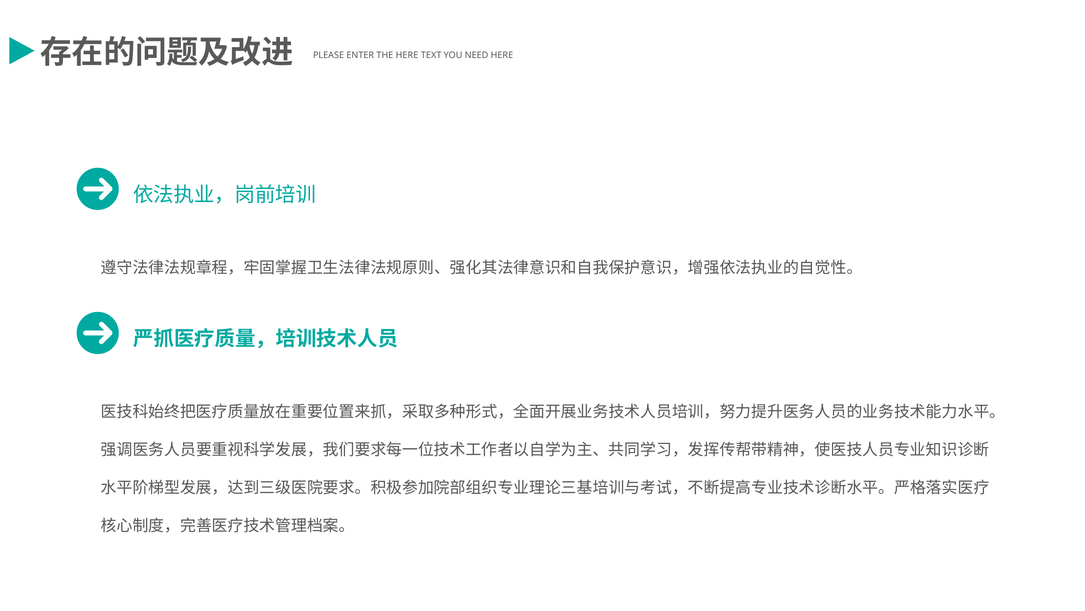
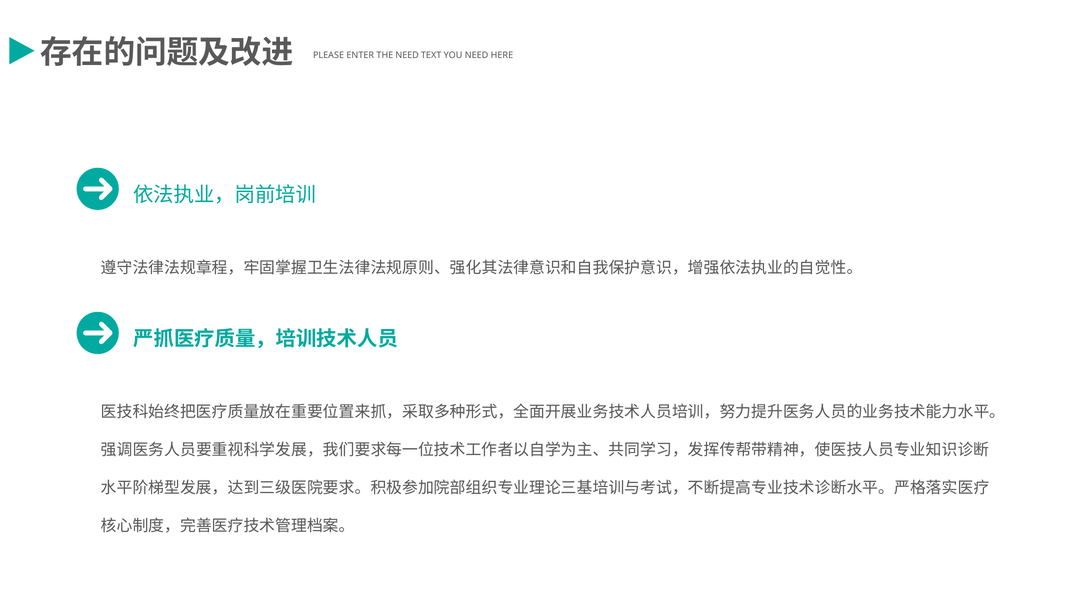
THE HERE: HERE -> NEED (407, 55)
